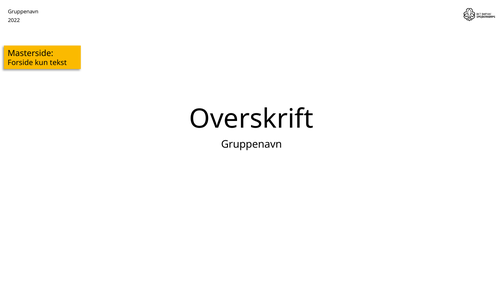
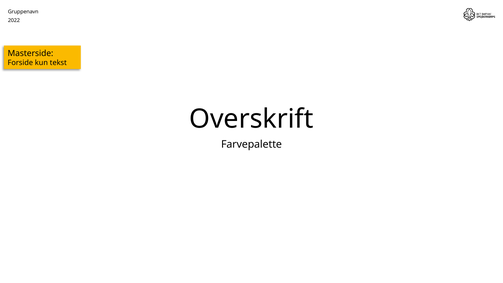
Gruppenavn: Gruppenavn -> Farvepalette (252, 144)
